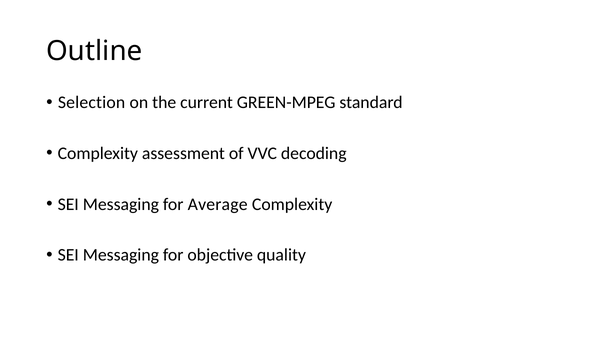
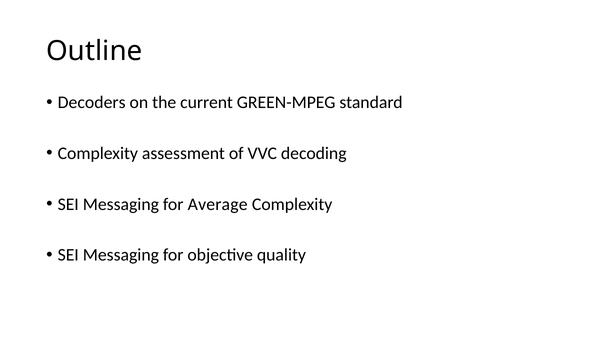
Selection: Selection -> Decoders (92, 103)
